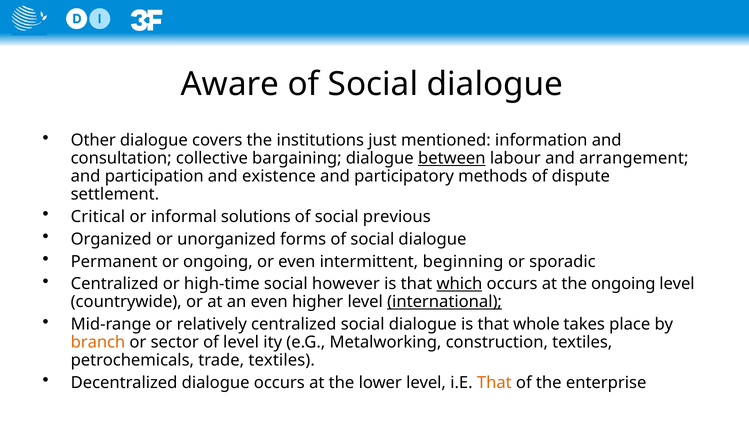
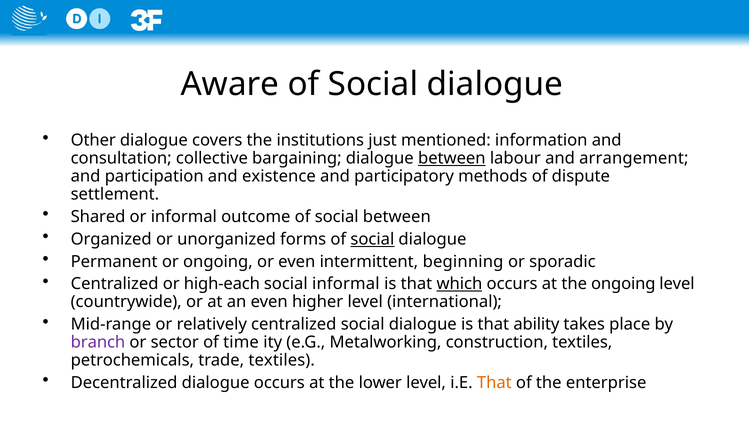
Critical: Critical -> Shared (98, 217)
solutions: solutions -> outcome (256, 217)
social previous: previous -> between (397, 217)
social underline: none -> present (372, 239)
high-time: high-time -> high-each (222, 284)
social however: however -> informal (346, 284)
international underline: present -> none (445, 302)
whole: whole -> ability (536, 325)
branch colour: orange -> purple (98, 343)
of level: level -> time (241, 343)
